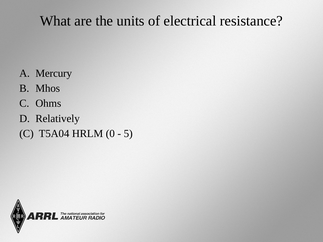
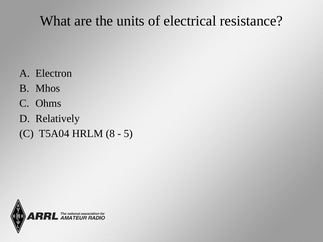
Mercury: Mercury -> Electron (54, 73)
0: 0 -> 8 (110, 134)
